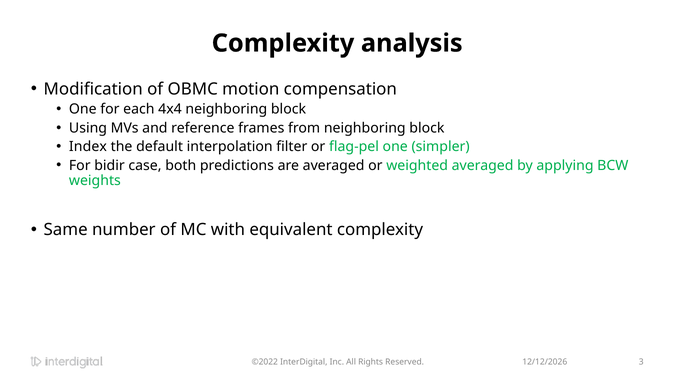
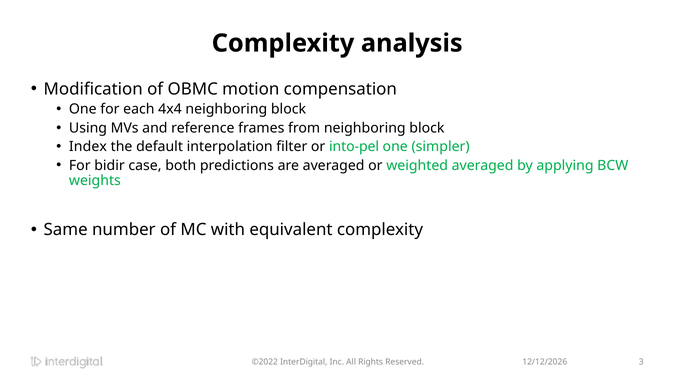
flag-pel: flag-pel -> into-pel (354, 147)
